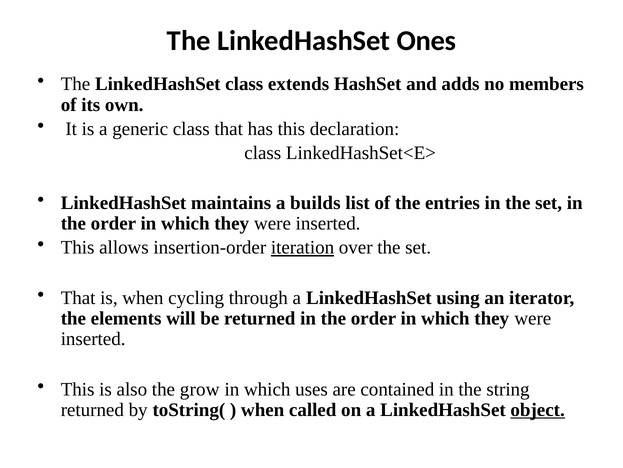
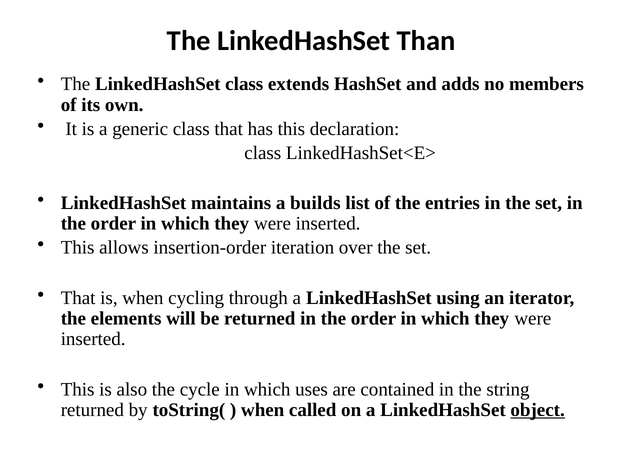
Ones: Ones -> Than (426, 41)
iteration underline: present -> none (303, 247)
grow: grow -> cycle (200, 389)
